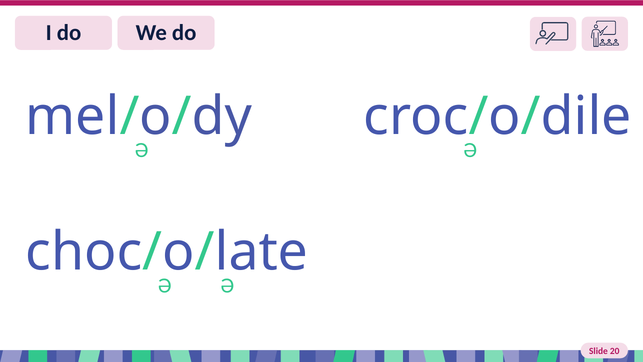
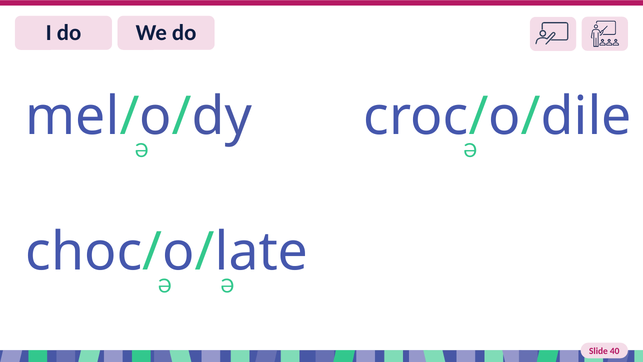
20: 20 -> 40 (615, 351)
